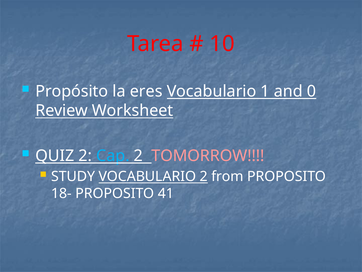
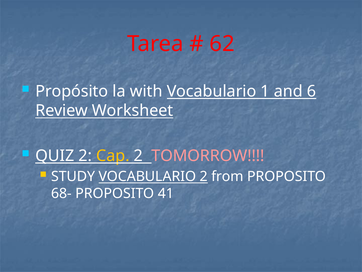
10: 10 -> 62 (222, 44)
eres: eres -> with (146, 91)
0: 0 -> 6 (312, 91)
Cap colour: light blue -> yellow (113, 155)
18-: 18- -> 68- (61, 193)
